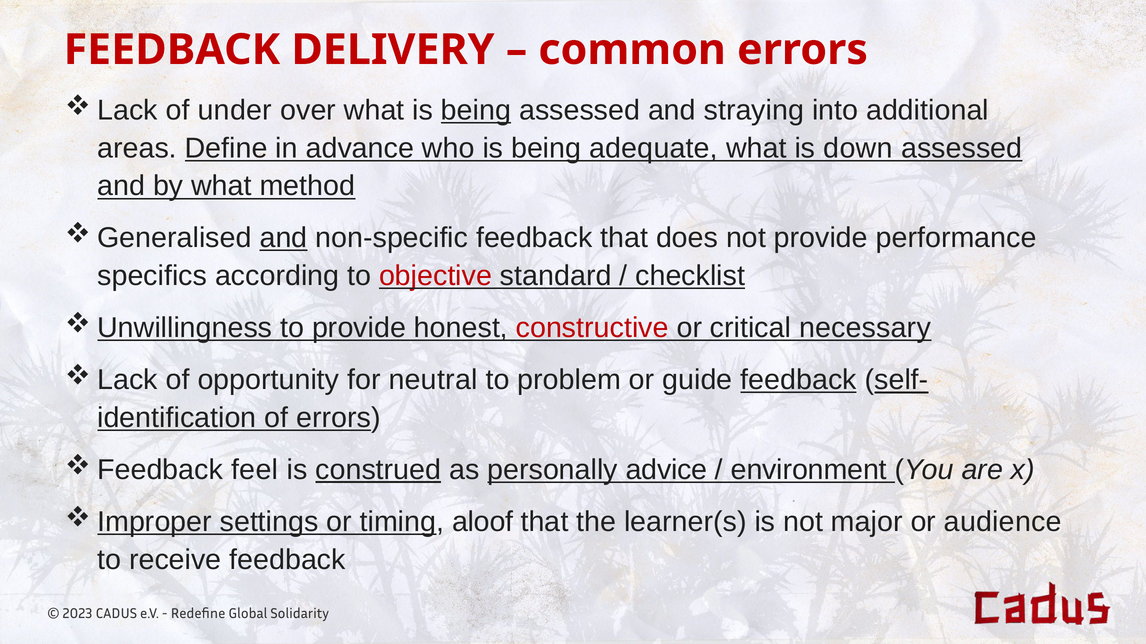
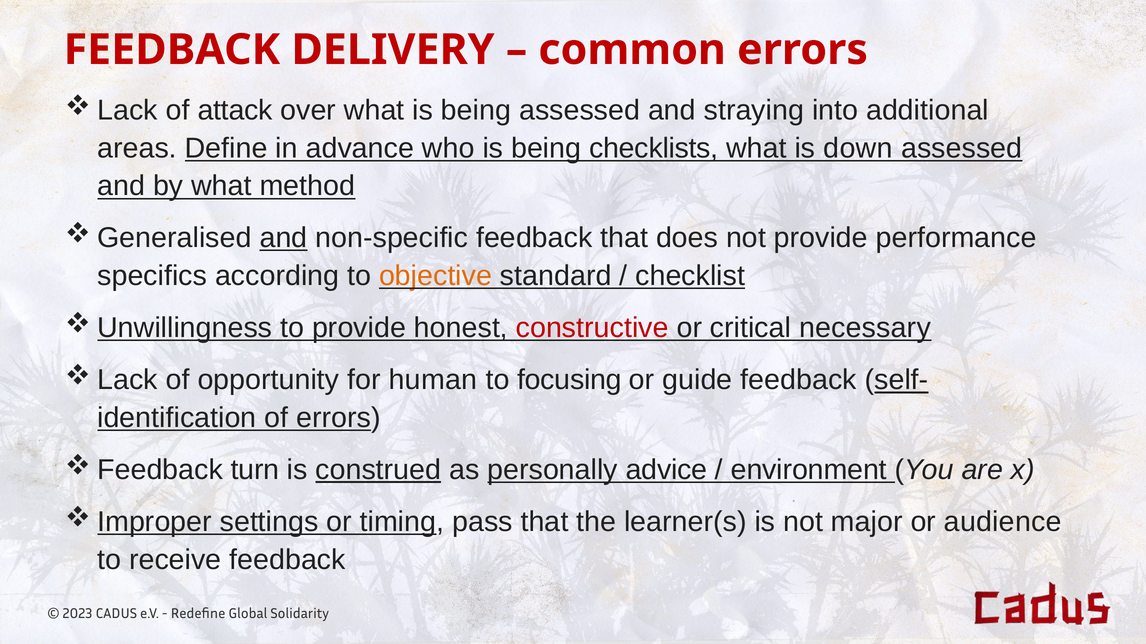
under: under -> attack (235, 111)
being underline: present -> none (476, 111)
adequate: adequate -> checklists (654, 148)
objective colour: red -> orange (436, 276)
neutral: neutral -> human (433, 380)
problem: problem -> focusing (569, 380)
feedback underline: present -> none (799, 380)
feel: feel -> turn (255, 470)
aloof: aloof -> pass (482, 522)
